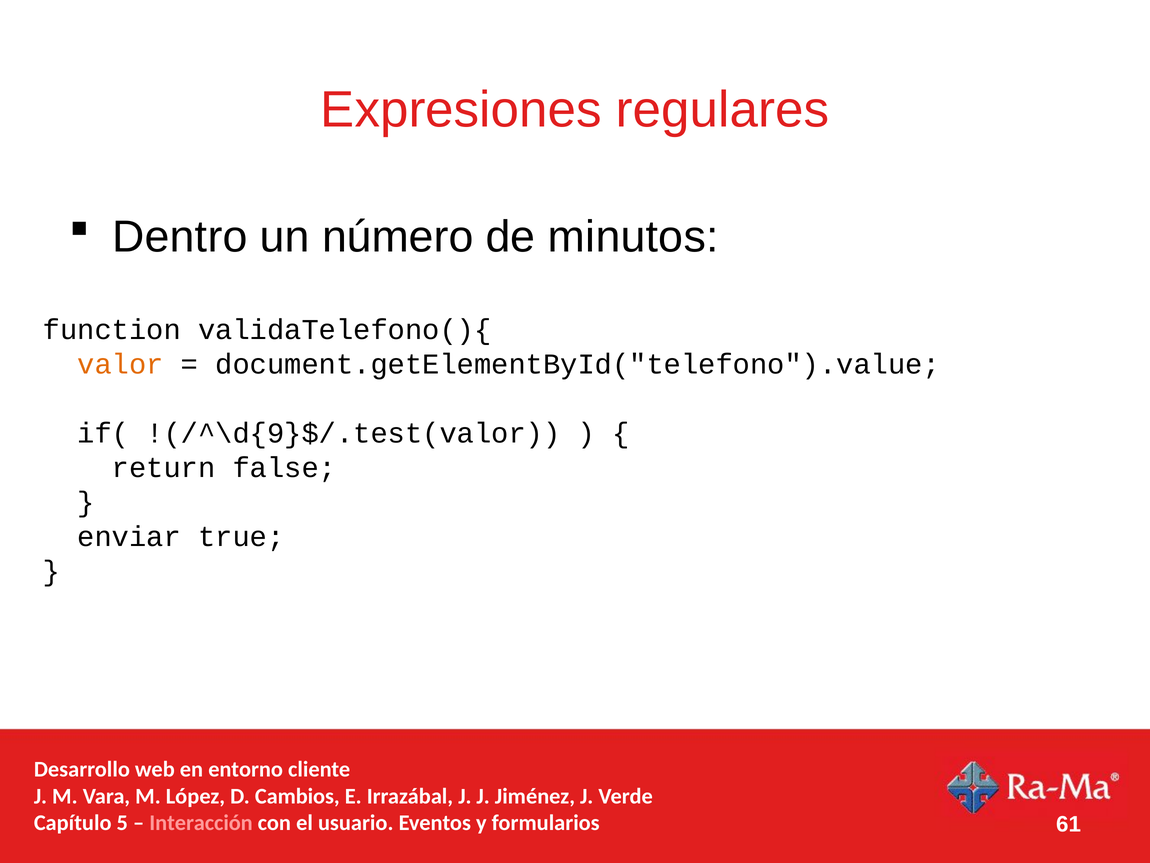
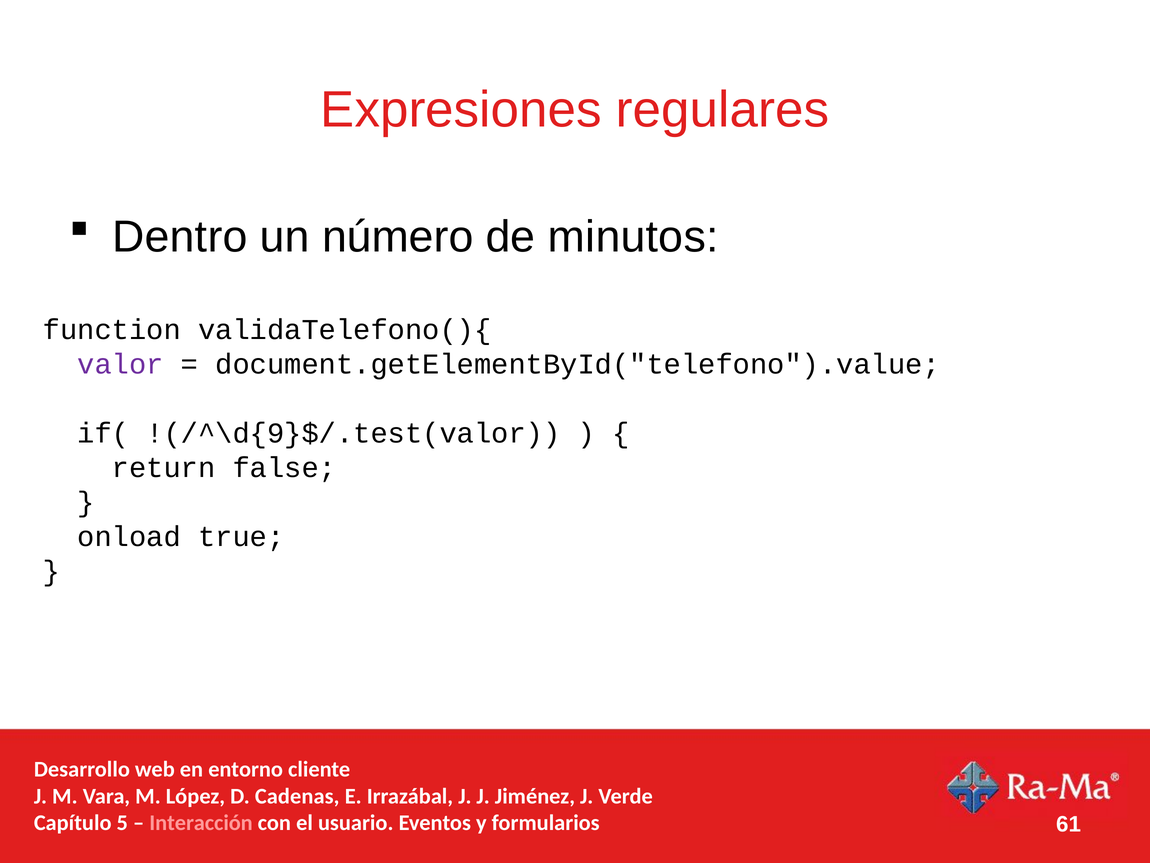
valor colour: orange -> purple (121, 364)
enviar: enviar -> onload (129, 536)
Cambios: Cambios -> Cadenas (297, 796)
